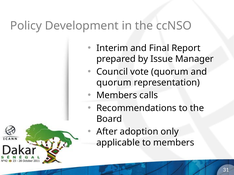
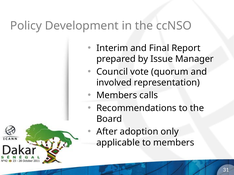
quorum: quorum -> involved (114, 83)
